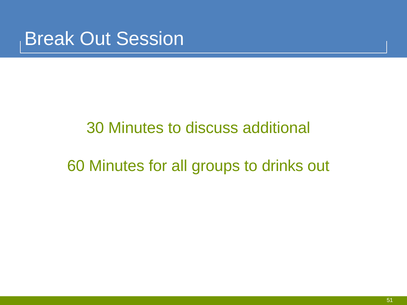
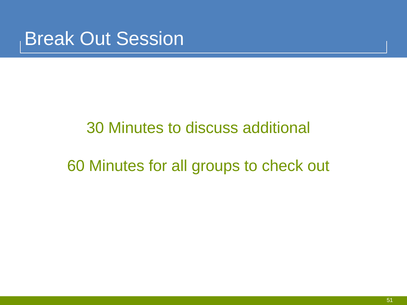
drinks: drinks -> check (282, 166)
